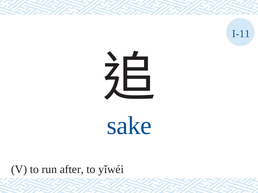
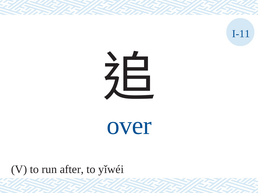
sake: sake -> over (129, 126)
